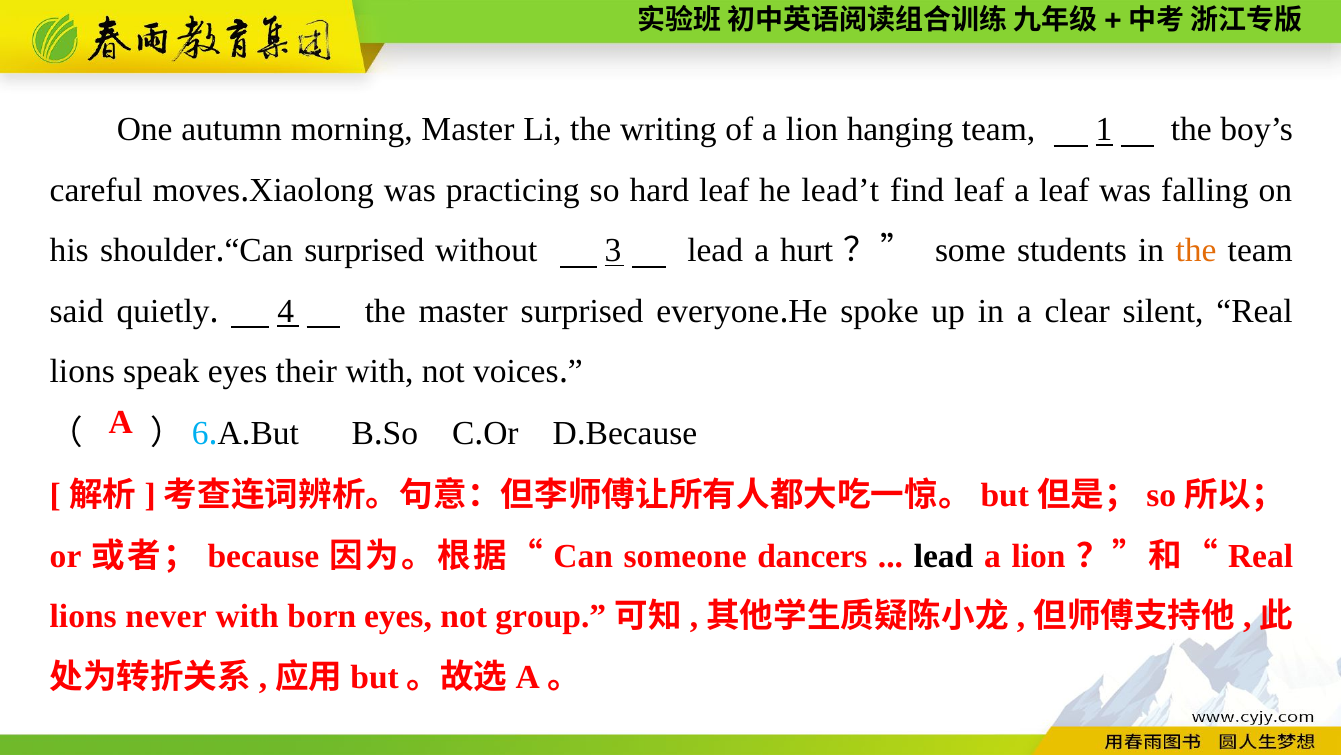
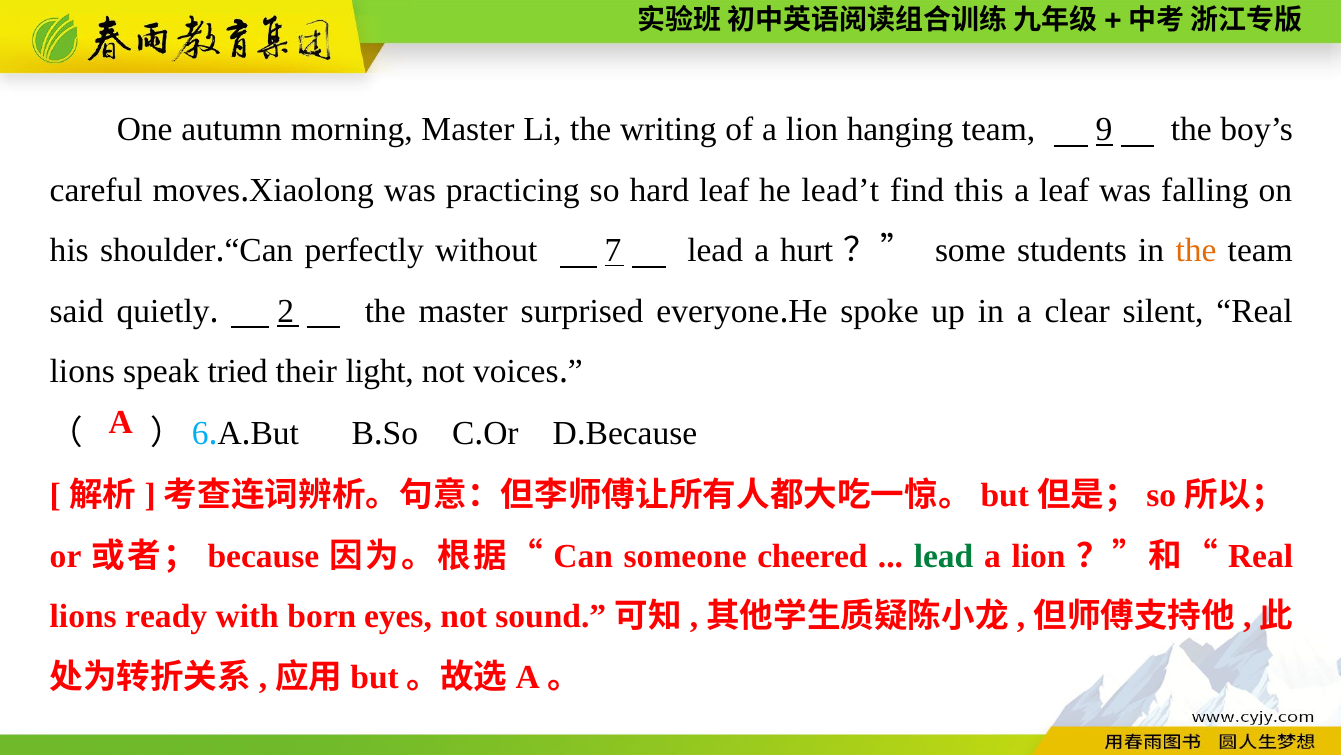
1: 1 -> 9 (1104, 130)
find leaf: leaf -> this (979, 190)
surprised: surprised -> perfectly (364, 250)
3: 3 -> 7 (613, 250)
4: 4 -> 2 (286, 311)
speak eyes: eyes -> tried (238, 371)
their with: with -> light (380, 371)
dancers: dancers -> cheered (812, 556)
lead colour: black -> green (944, 556)
never: never -> ready (166, 616)
group: group -> sound (551, 616)
